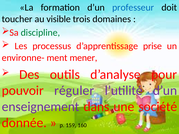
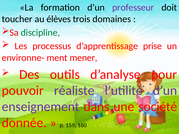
professeur colour: blue -> purple (133, 7)
visible: visible -> élèves (59, 19)
réguler: réguler -> réaliste (74, 91)
